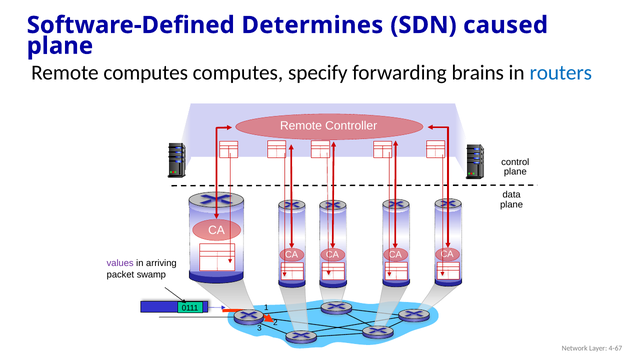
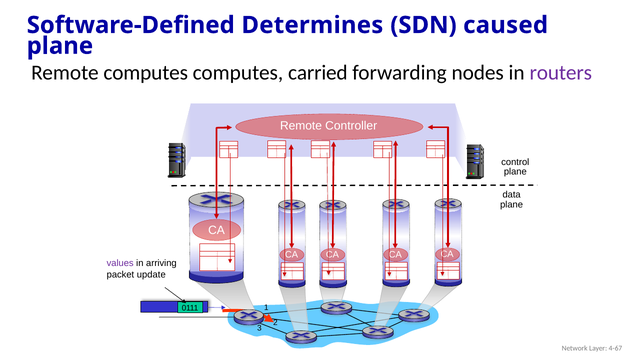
specify: specify -> carried (318, 72)
brains: brains -> nodes (478, 72)
routers colour: blue -> purple (561, 72)
swamp: swamp -> update (151, 274)
